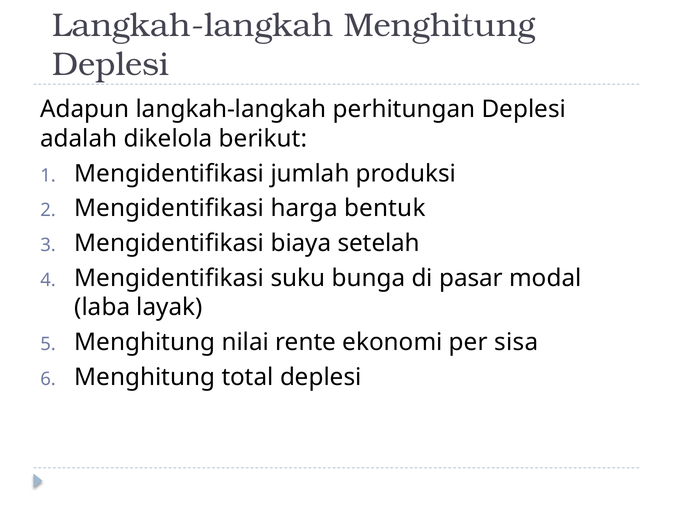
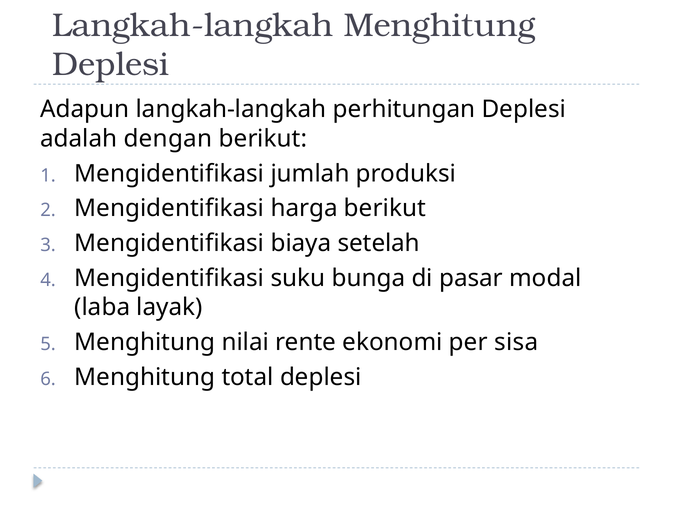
dikelola: dikelola -> dengan (168, 139)
harga bentuk: bentuk -> berikut (385, 208)
